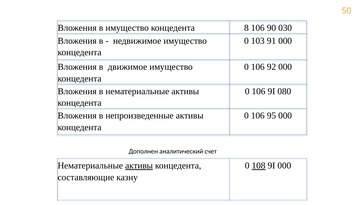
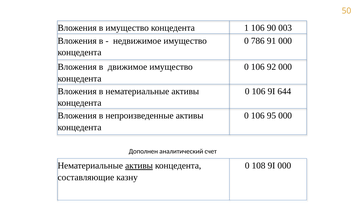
8: 8 -> 1 (246, 28)
030: 030 -> 003 (285, 28)
103: 103 -> 786 (258, 41)
080: 080 -> 644 (284, 91)
108 underline: present -> none (259, 165)
